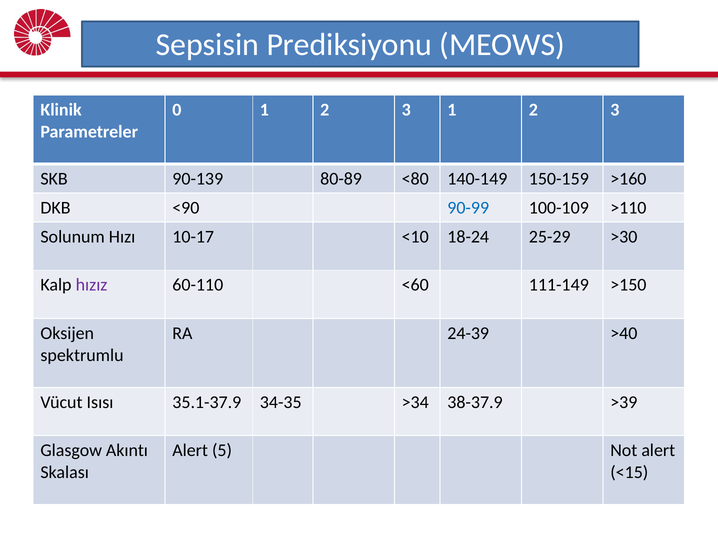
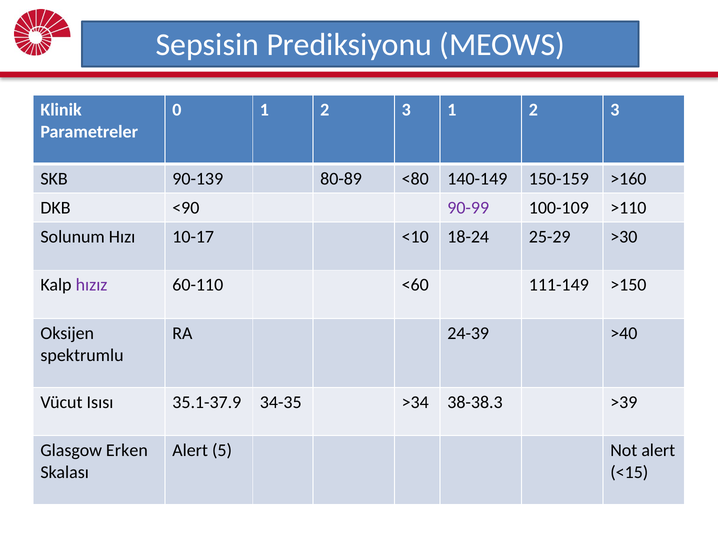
90-99 colour: blue -> purple (468, 208)
38-37.9: 38-37.9 -> 38-38.3 (475, 402)
Akıntı: Akıntı -> Erken (127, 451)
